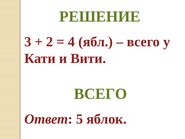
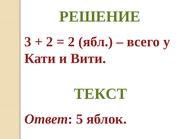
4: 4 -> 2 (71, 42)
ВСЕГО: ВСЕГО -> ТЕКСТ (101, 94)
